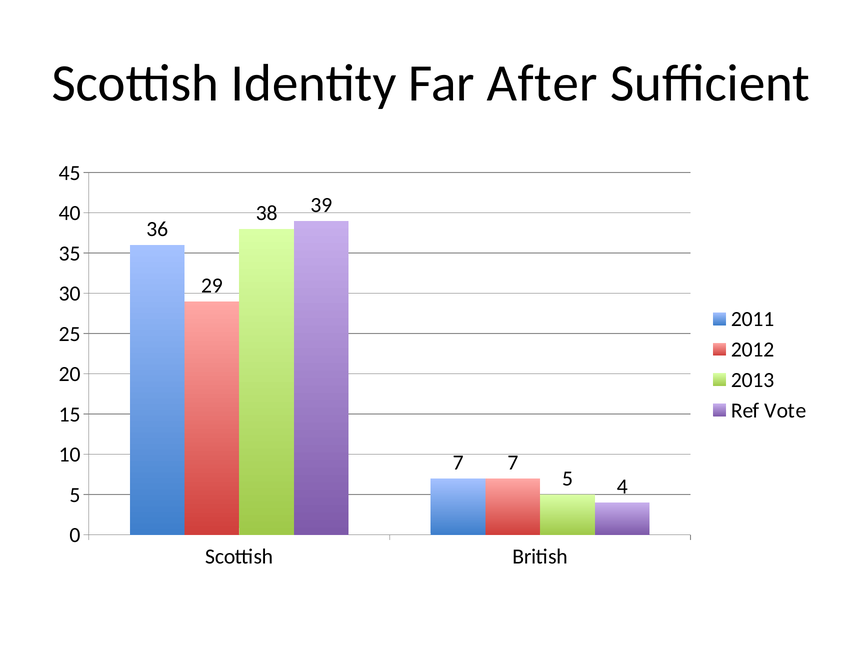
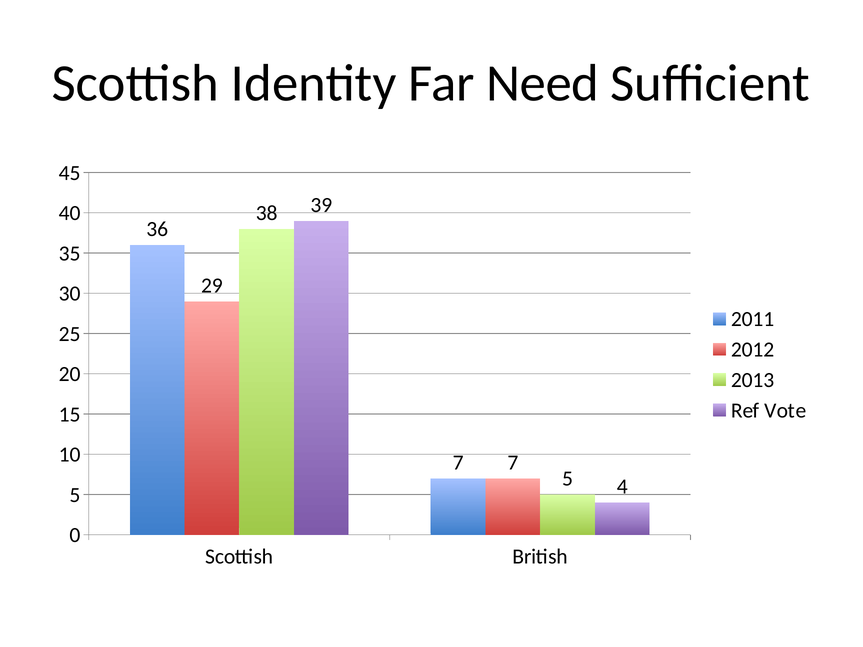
After: After -> Need (543, 84)
